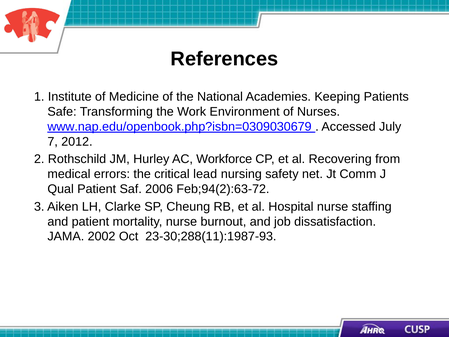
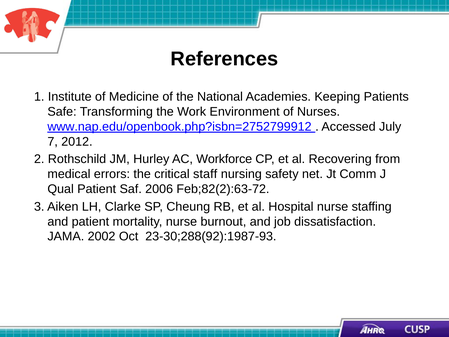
www.nap.edu/openbook.php?isbn=0309030679: www.nap.edu/openbook.php?isbn=0309030679 -> www.nap.edu/openbook.php?isbn=2752799912 (180, 127)
lead: lead -> staff (205, 174)
Feb;94(2):63-72: Feb;94(2):63-72 -> Feb;82(2):63-72 (223, 189)
23-30;288(11):1987-93: 23-30;288(11):1987-93 -> 23-30;288(92):1987-93 (211, 236)
